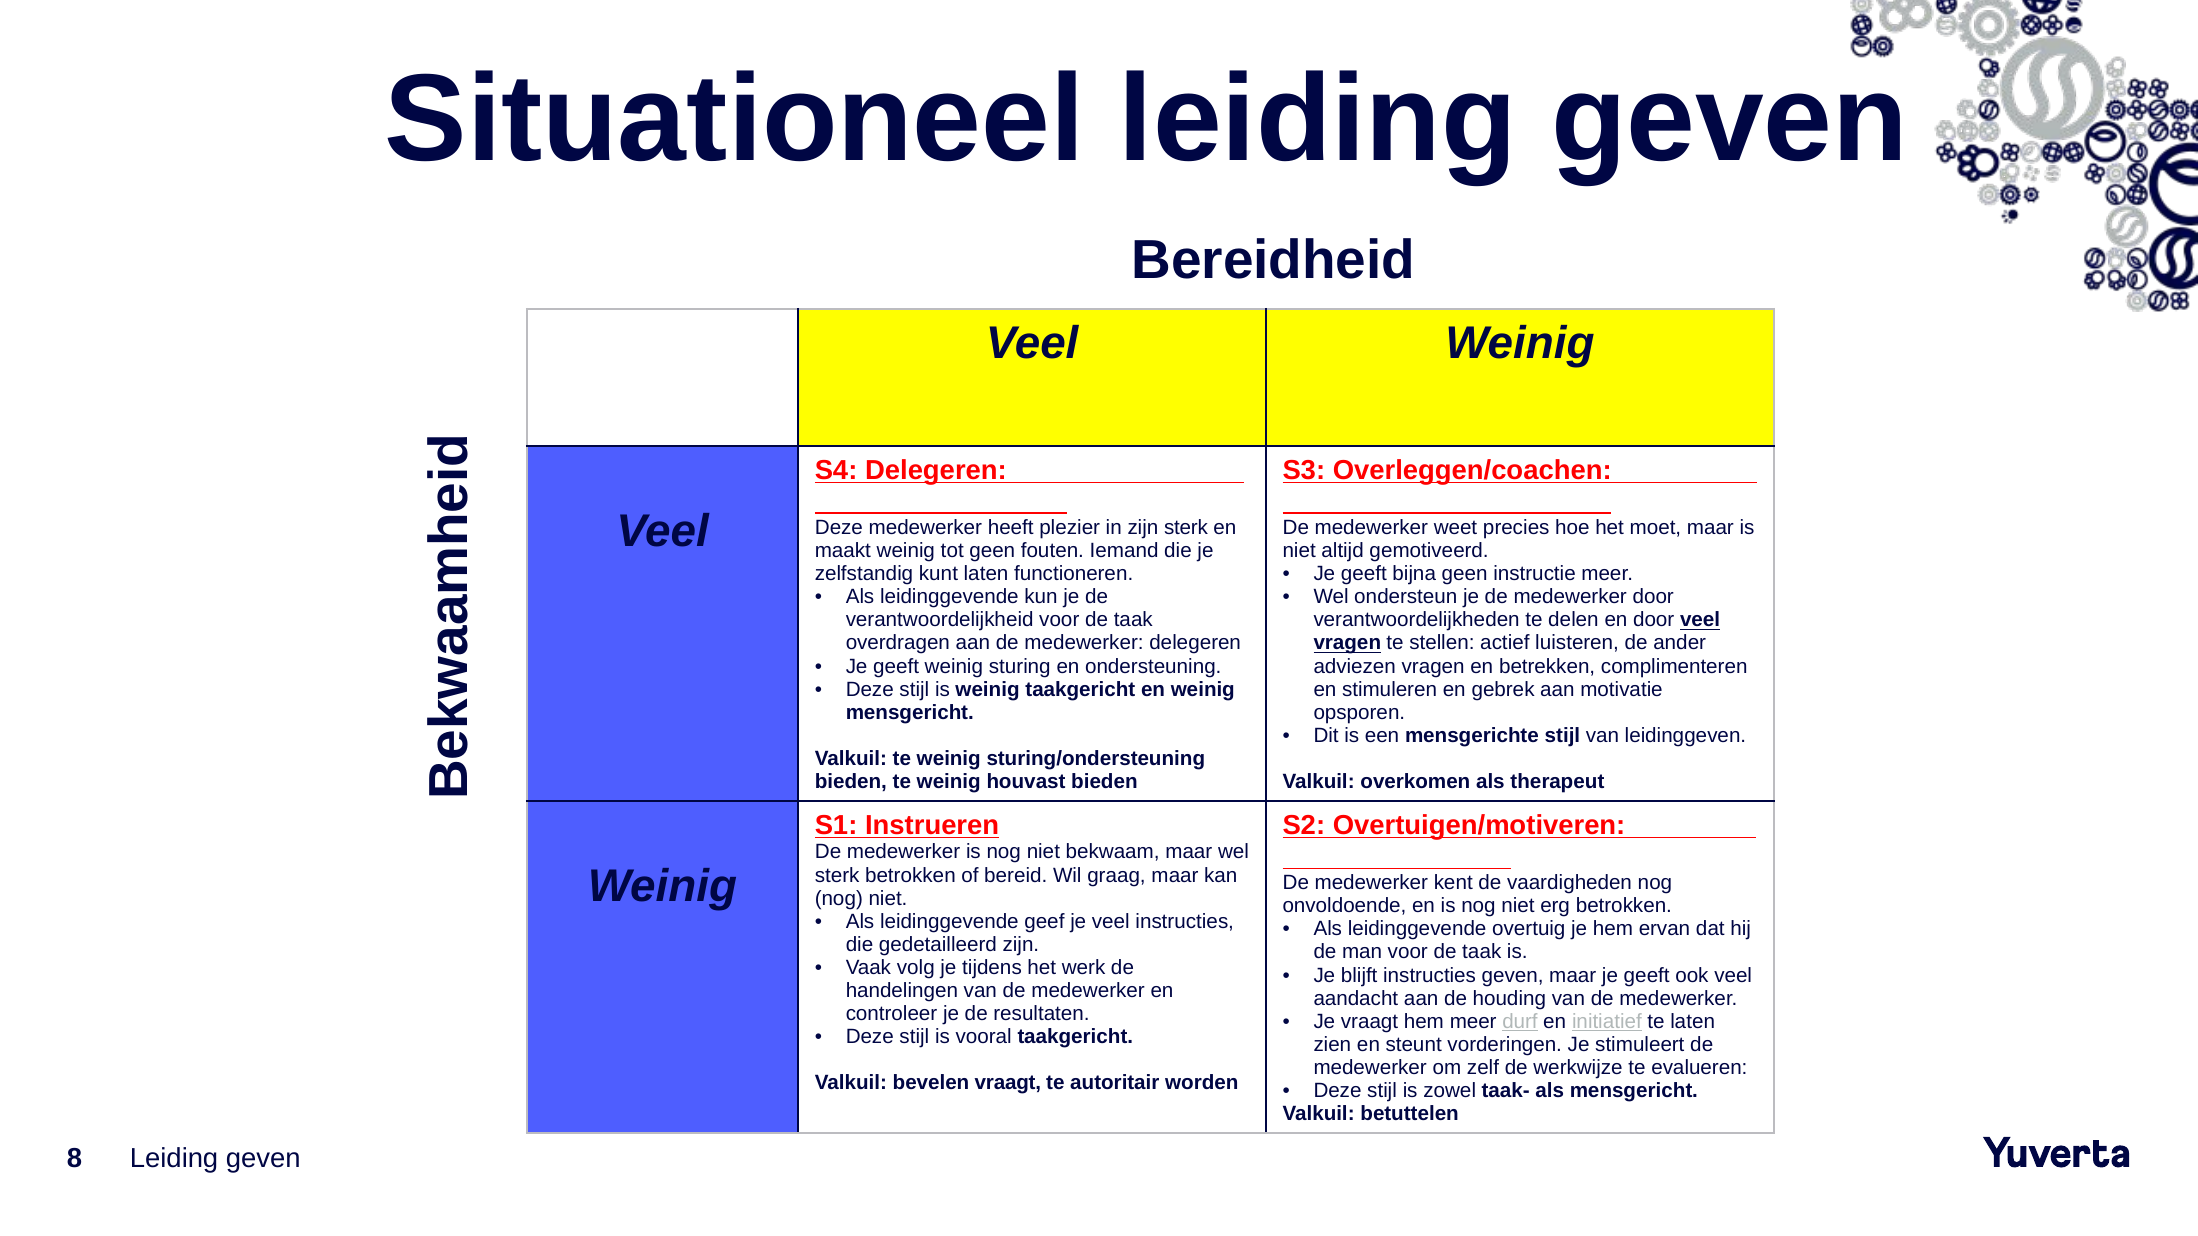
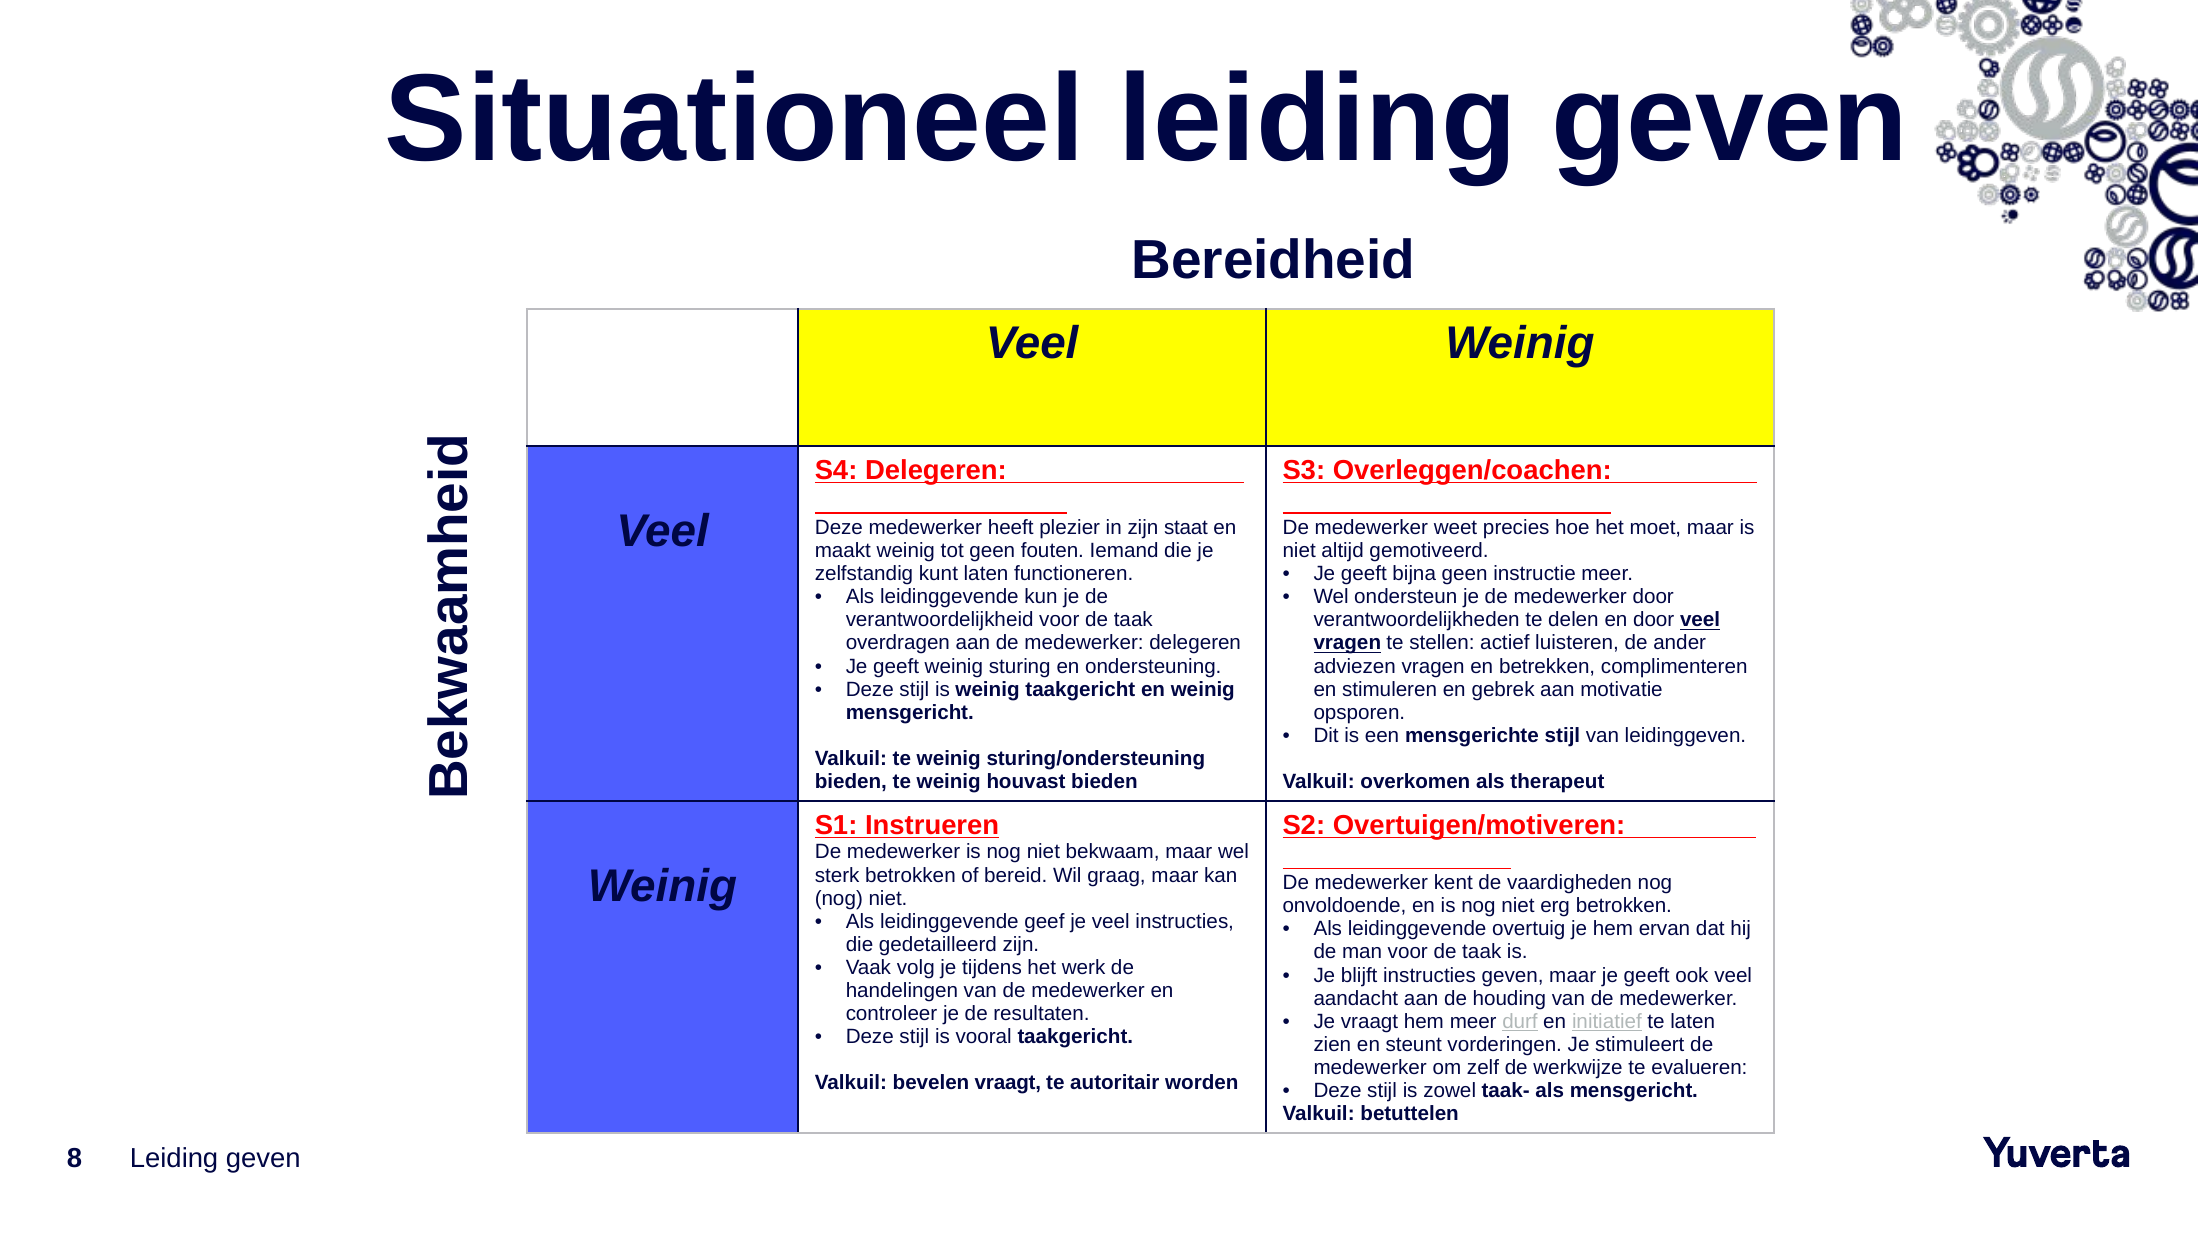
zijn sterk: sterk -> staat (1186, 528)
